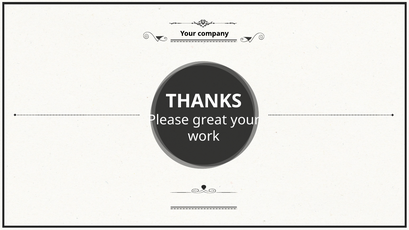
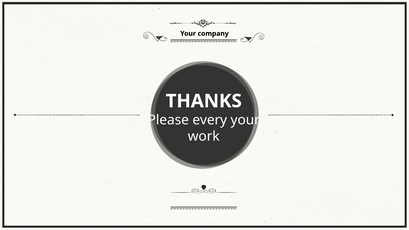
great: great -> every (210, 120)
